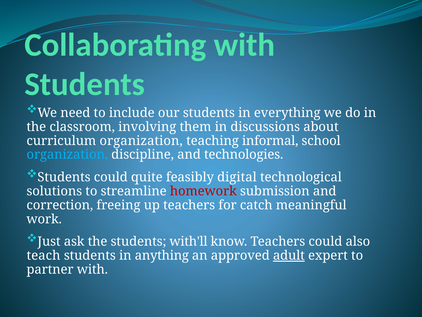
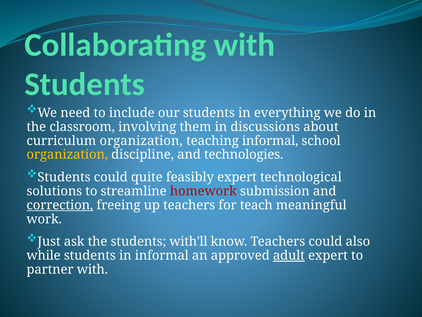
organization colour: light blue -> yellow (67, 154)
feasibly digital: digital -> expert (237, 177)
correction underline: none -> present (60, 205)
catch: catch -> teach (256, 205)
teach: teach -> while (44, 255)
in anything: anything -> informal (162, 255)
